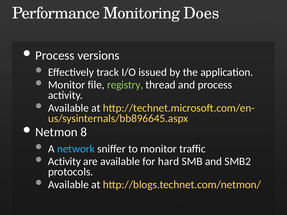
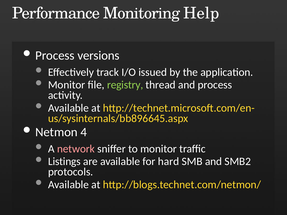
Does: Does -> Help (201, 13)
8: 8 -> 4 (84, 132)
network colour: light blue -> pink (76, 149)
Activity: Activity -> Listings (64, 162)
